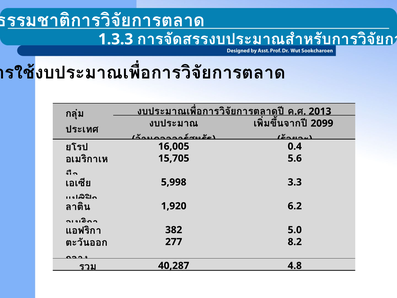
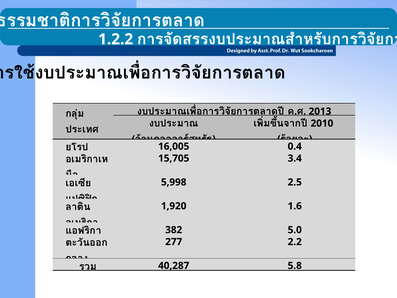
1.3.3: 1.3.3 -> 1.2.2 (116, 39)
2099: 2099 -> 2010 (322, 123)
5.6: 5.6 -> 3.4 (295, 158)
3.3: 3.3 -> 2.5 (295, 182)
6.2: 6.2 -> 1.6 (295, 206)
8.2: 8.2 -> 2.2 (295, 242)
4.8: 4.8 -> 5.8 (295, 265)
